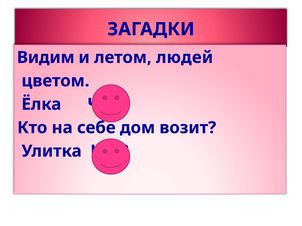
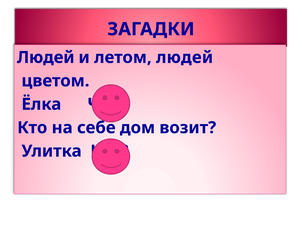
Видим: Видим -> Людей (46, 58)
